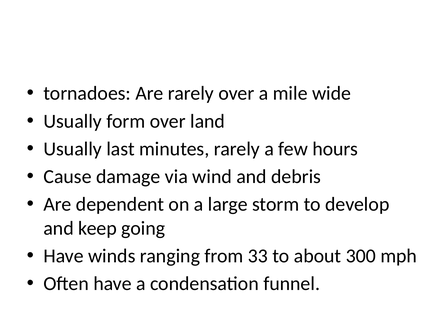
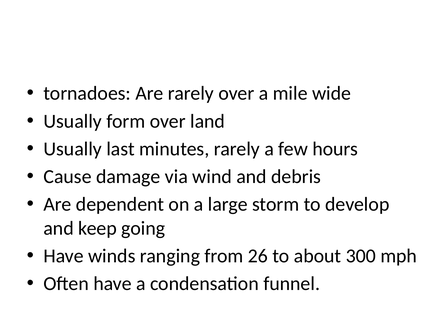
33: 33 -> 26 (258, 256)
